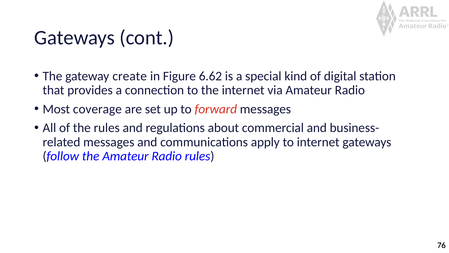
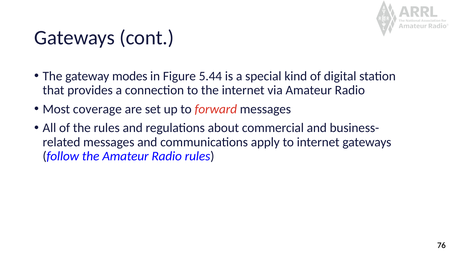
create: create -> modes (130, 76)
6.62: 6.62 -> 5.44 (210, 76)
